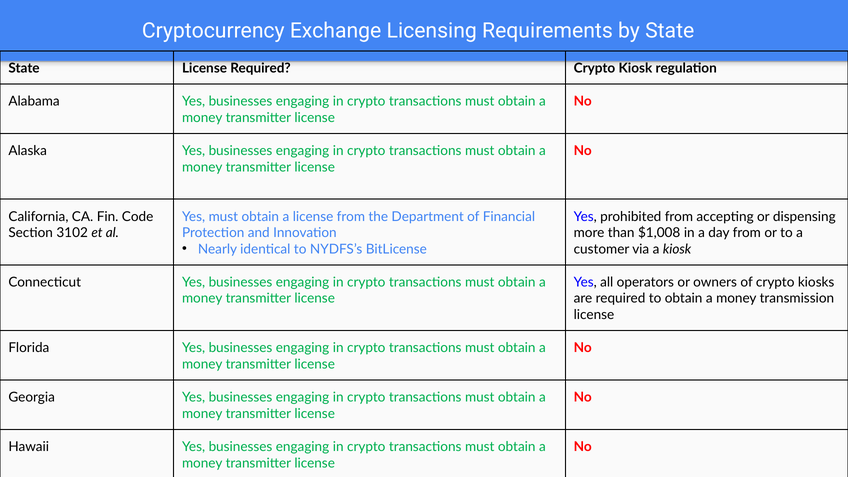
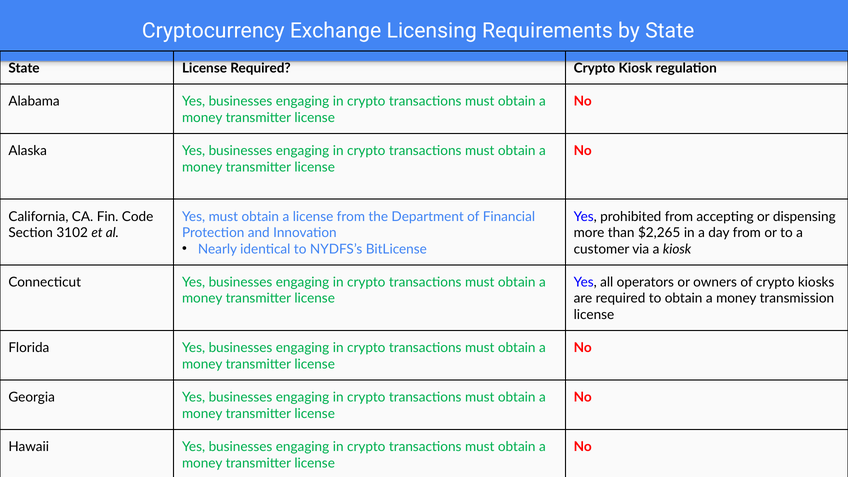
$1,008: $1,008 -> $2,265 (659, 233)
